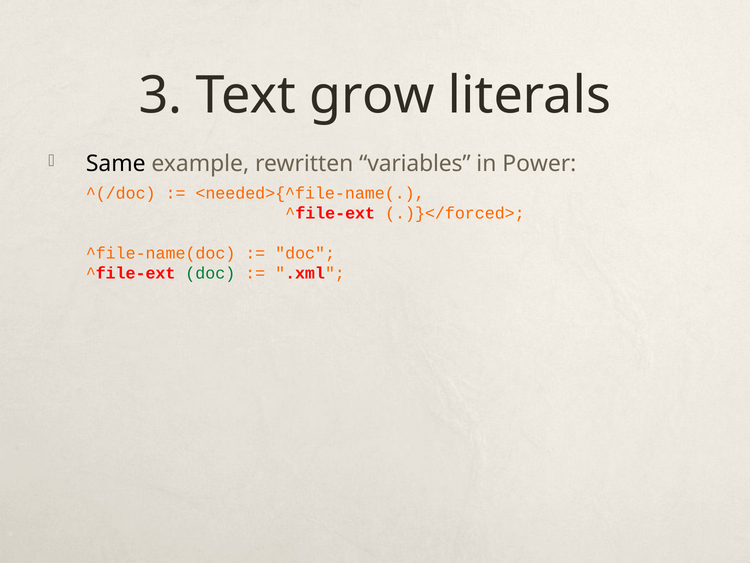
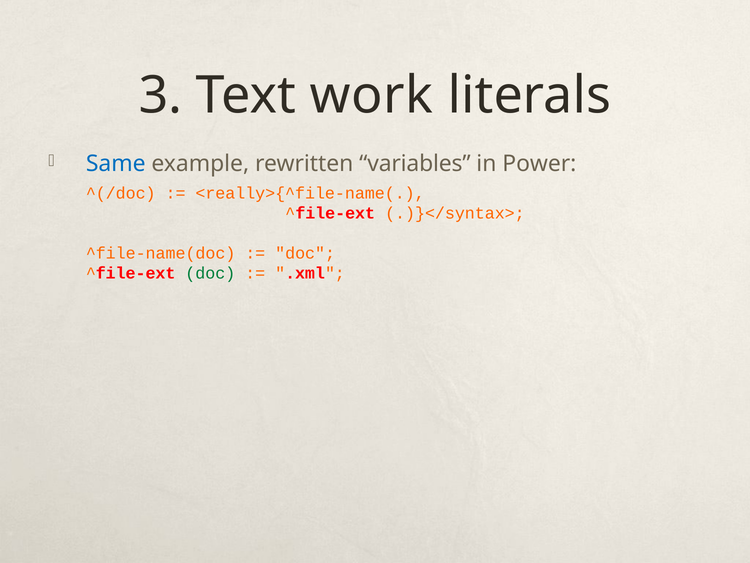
grow: grow -> work (372, 95)
Same colour: black -> blue (116, 164)
<needed>{^file-name(: <needed>{^file-name( -> <really>{^file-name( (310, 193)
.)}</forced>: .)}</forced> -> .)}</syntax> (455, 213)
